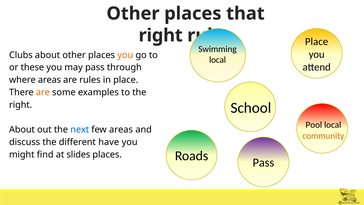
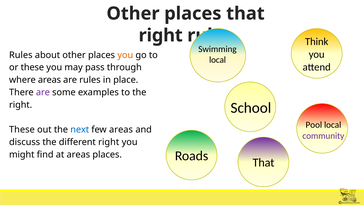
Place: Place -> Think (317, 42)
Clubs: Clubs -> Rules (21, 55)
are colour: orange -> purple (43, 92)
About: About -> These (22, 129)
community colour: orange -> purple (323, 136)
different have: have -> right (109, 142)
Roads Pass: Pass -> That (263, 162)
at slides: slides -> areas (78, 154)
